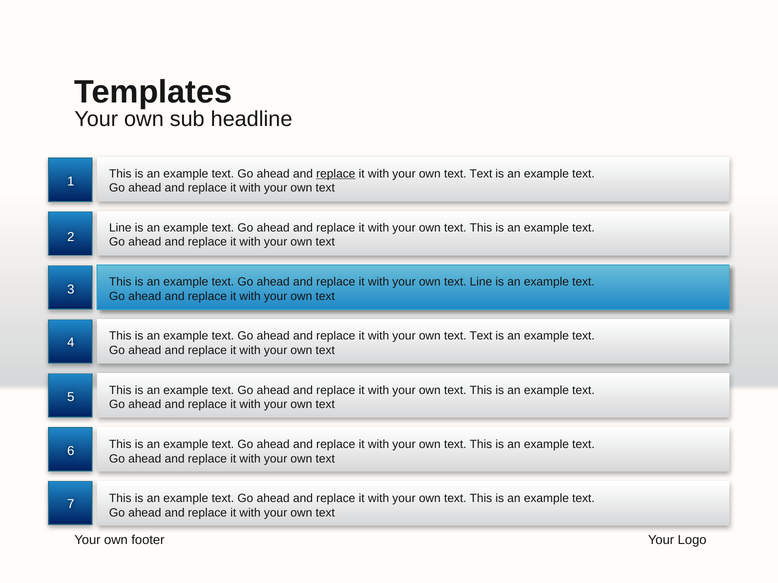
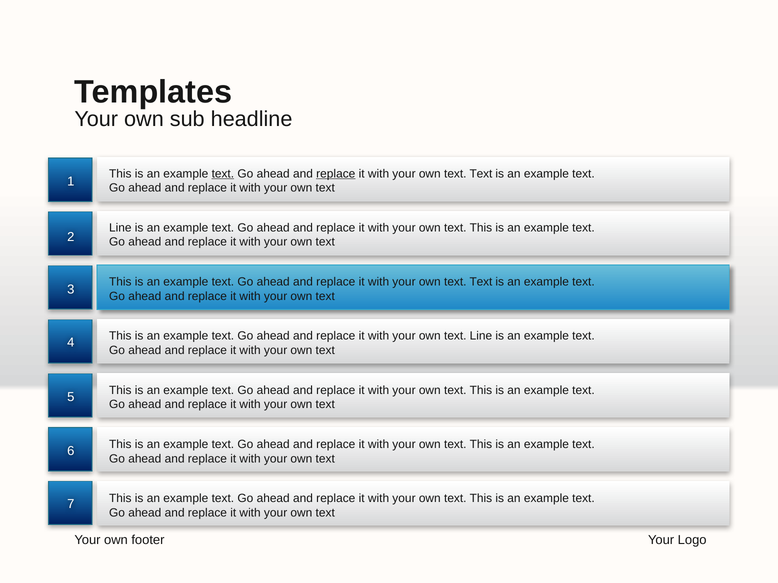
text underline: none -> present (223, 174)
Line: Line -> Text (481, 282)
Text: Text -> Line (481, 336)
